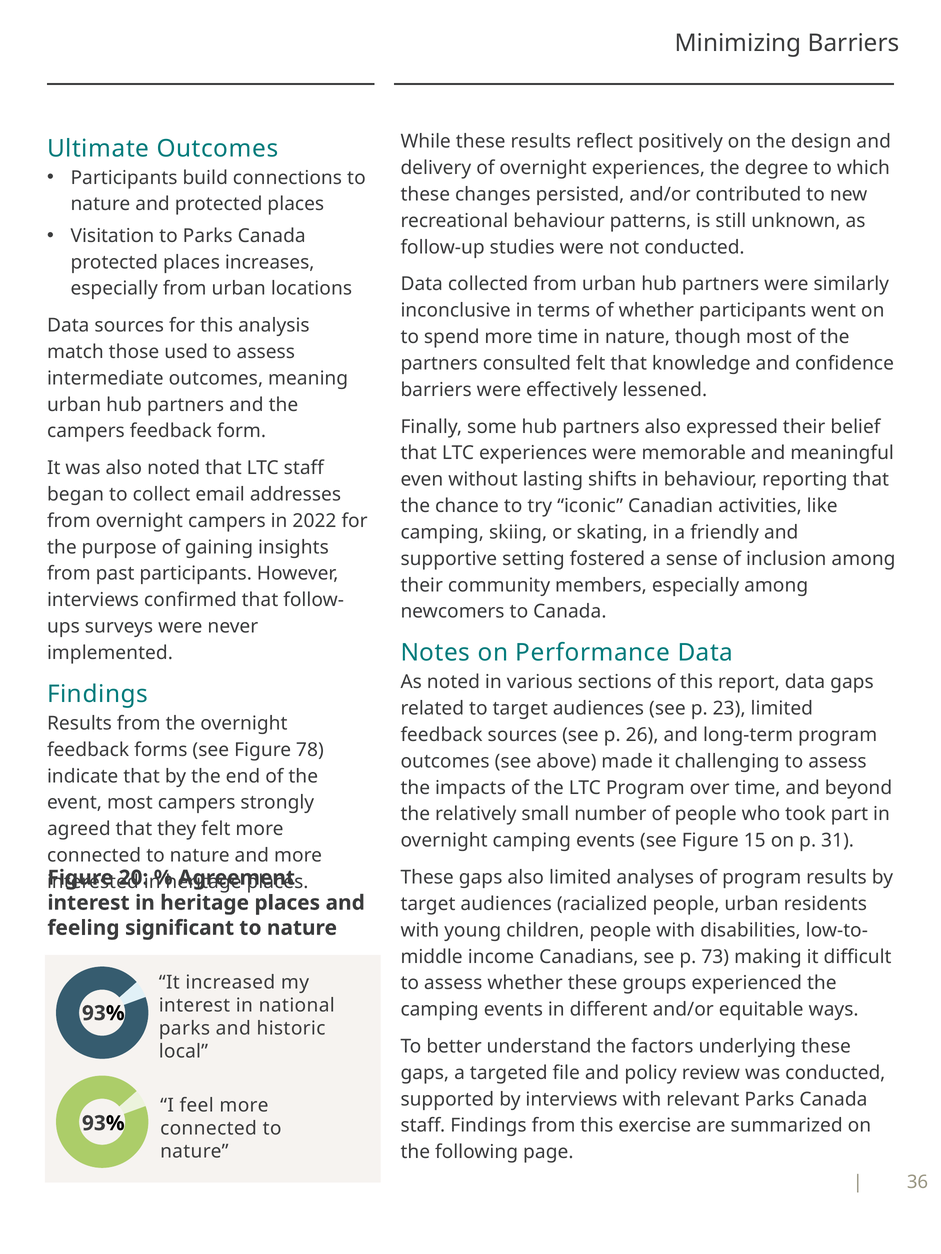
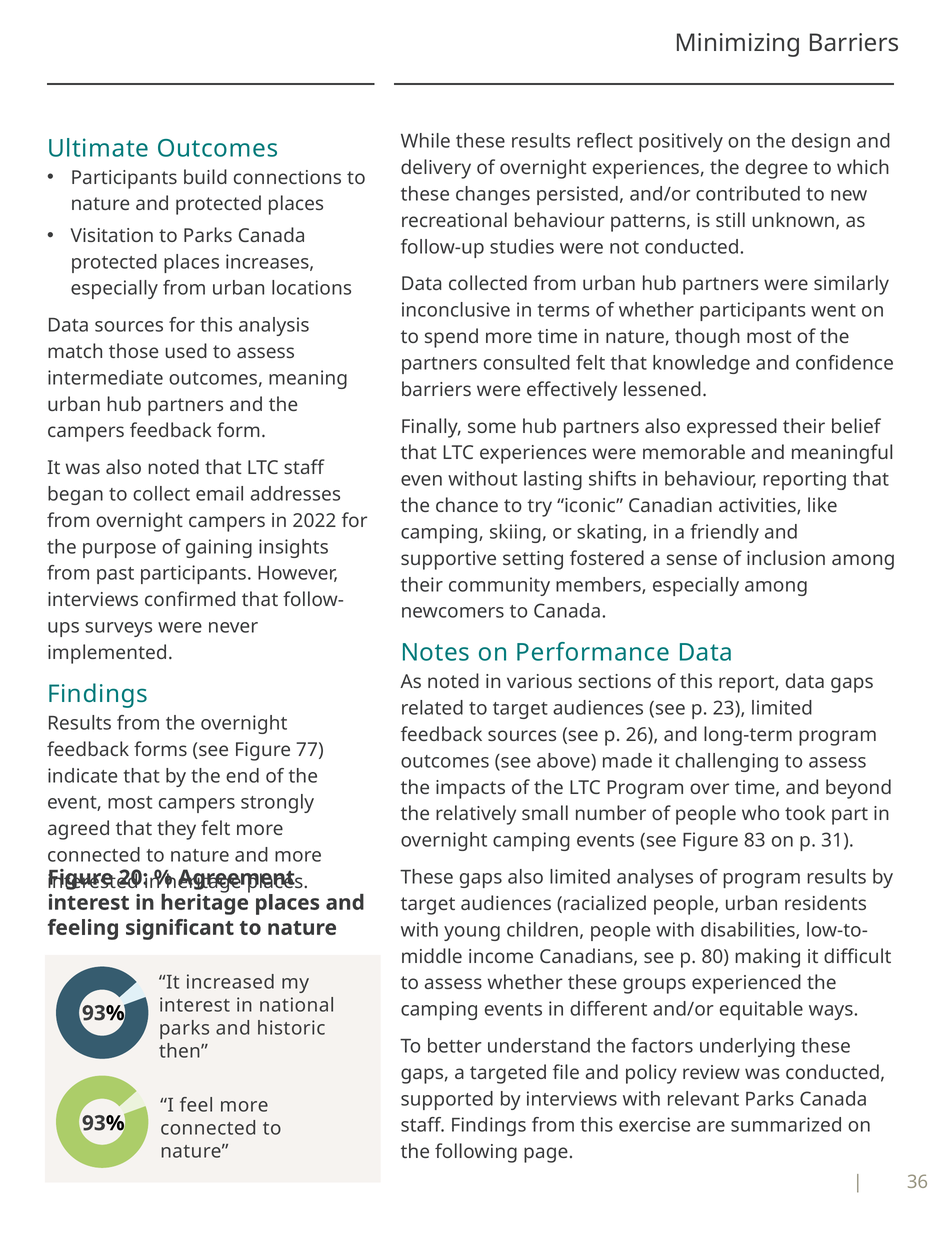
78: 78 -> 77 (310, 750)
15: 15 -> 83 (755, 841)
73: 73 -> 80 (715, 957)
local: local -> then (183, 1052)
